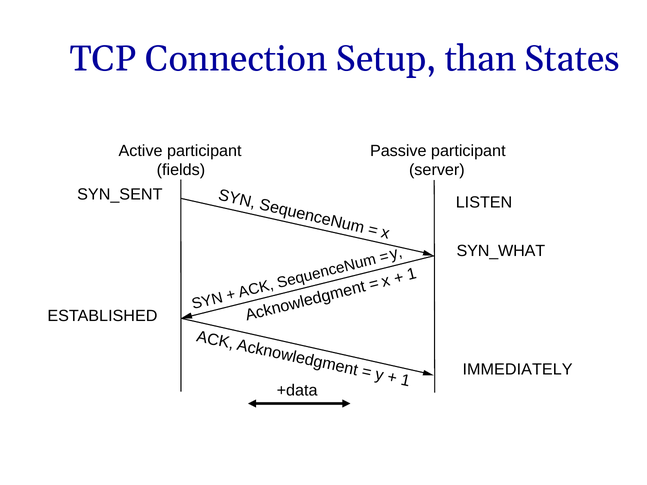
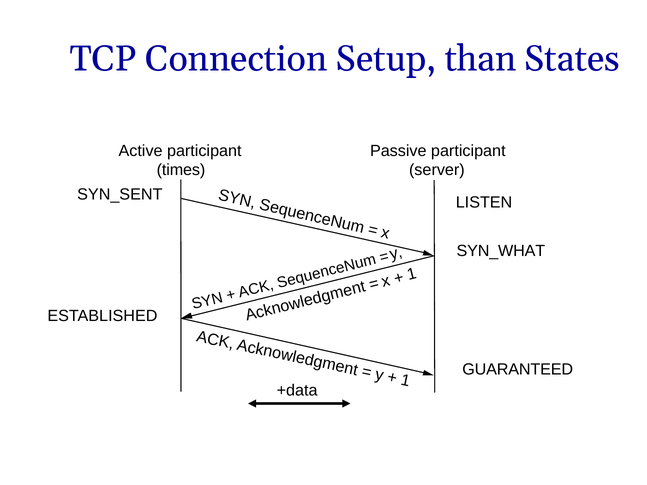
fields: fields -> times (181, 170)
IMMEDIATELY: IMMEDIATELY -> GUARANTEED (518, 370)
